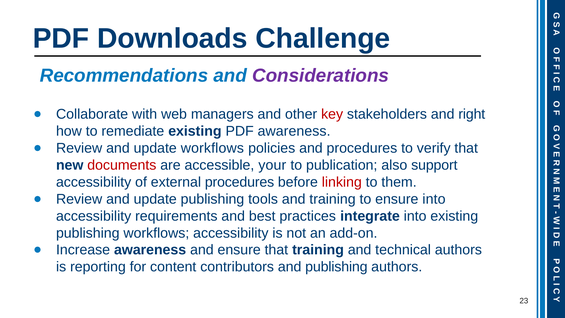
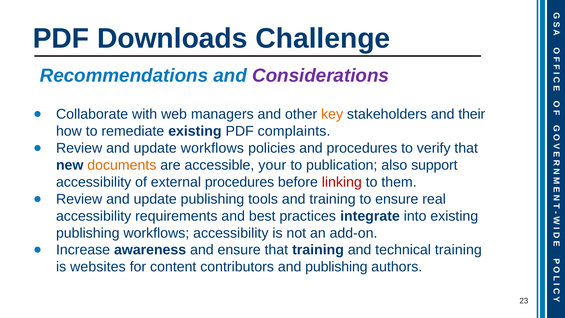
key colour: red -> orange (332, 114)
right: right -> their (472, 114)
PDF awareness: awareness -> complaints (294, 131)
documents colour: red -> orange (122, 165)
ensure into: into -> real (434, 199)
technical authors: authors -> training (458, 250)
reporting: reporting -> websites (98, 267)
